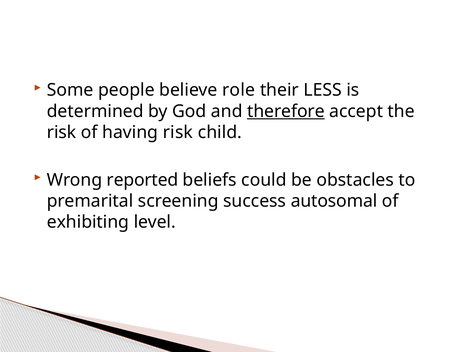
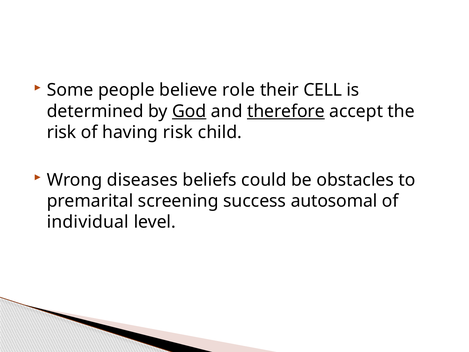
LESS: LESS -> CELL (323, 90)
God underline: none -> present (189, 111)
reported: reported -> diseases (142, 180)
exhibiting: exhibiting -> individual (88, 222)
